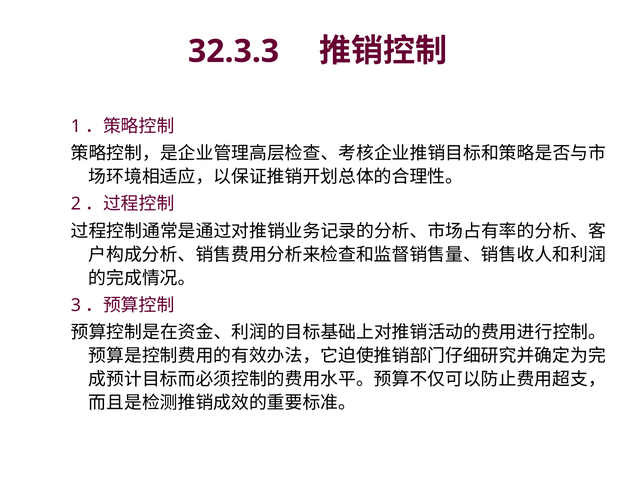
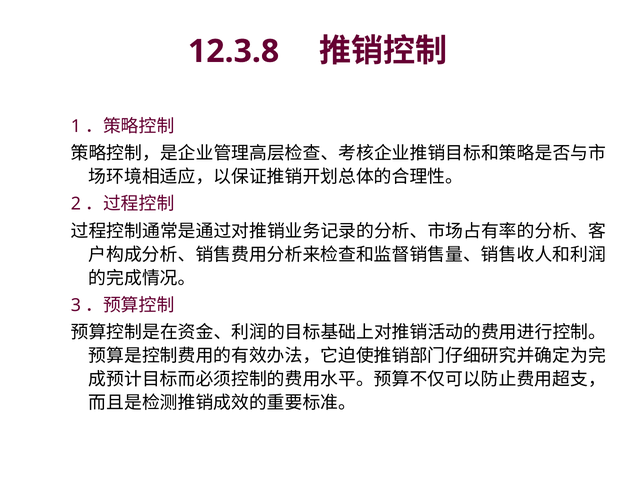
32.3.3: 32.3.3 -> 12.3.8 (234, 51)
